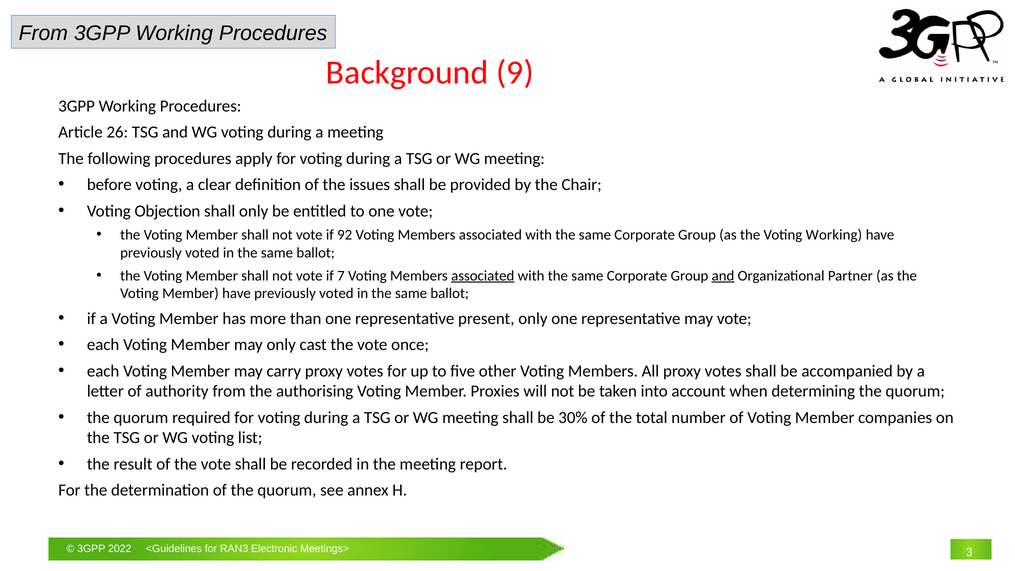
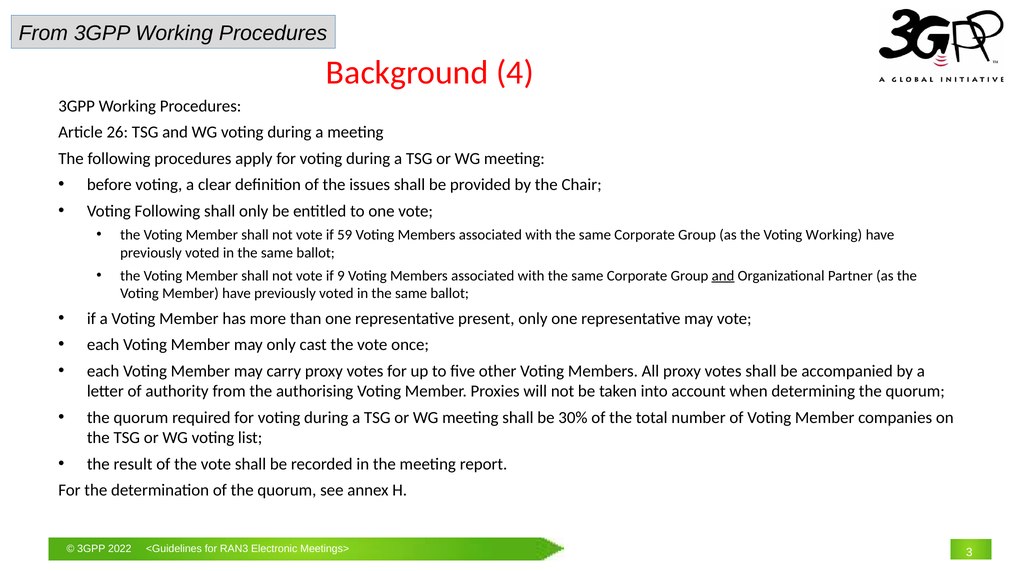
9: 9 -> 4 (515, 73)
Voting Objection: Objection -> Following (167, 211)
92: 92 -> 59 (345, 235)
7: 7 -> 9 (341, 276)
associated underline: present -> none (483, 276)
